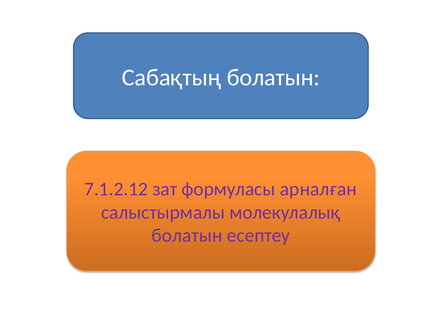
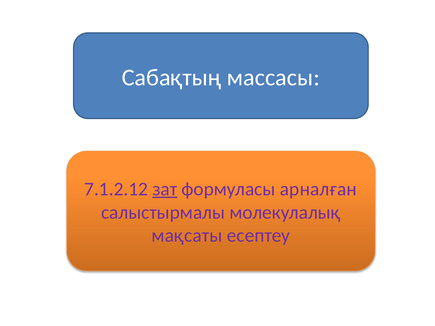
Сабақтың болатын: болатын -> массасы (273, 77)
зат underline: none -> present (165, 189)
болатын: болатын -> мақсаты (187, 236)
